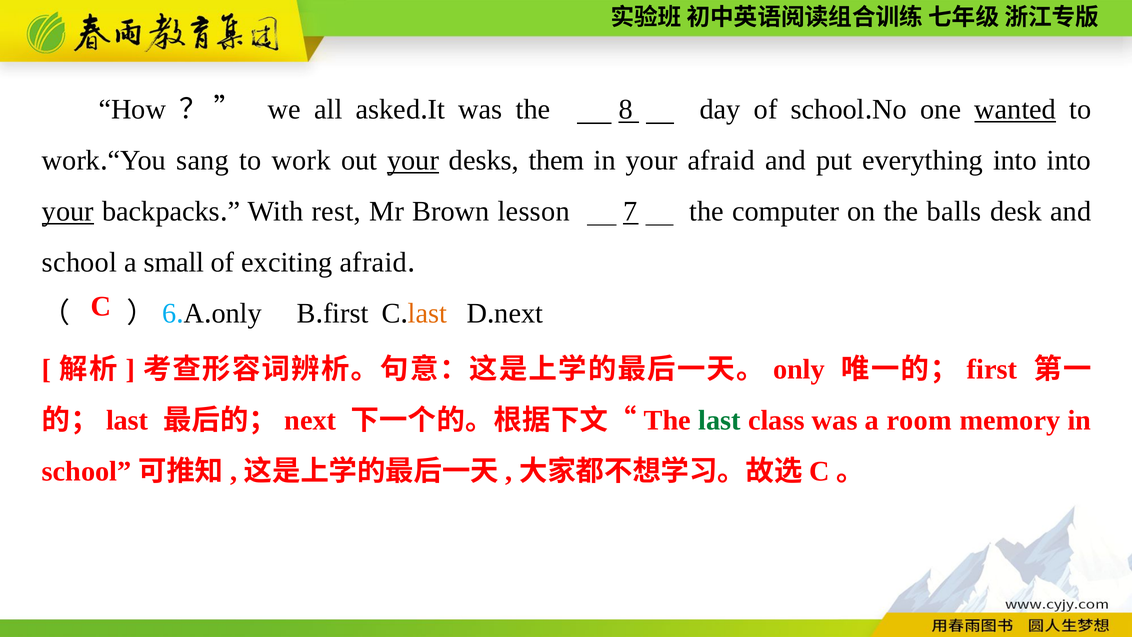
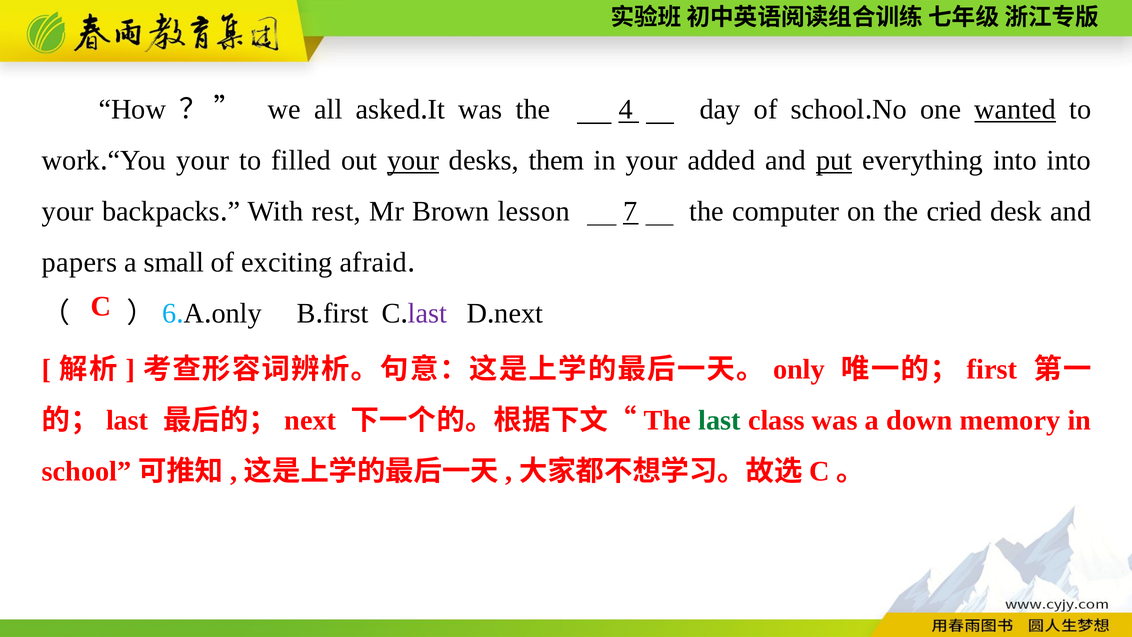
8: 8 -> 4 (626, 109)
sang: sang -> your (203, 160)
work: work -> filled (301, 160)
your afraid: afraid -> added (721, 160)
put underline: none -> present (834, 160)
your underline: present -> none (68, 211)
balls: balls -> cried (954, 211)
school: school -> papers (80, 262)
last colour: orange -> purple (428, 313)
room: room -> down (919, 420)
